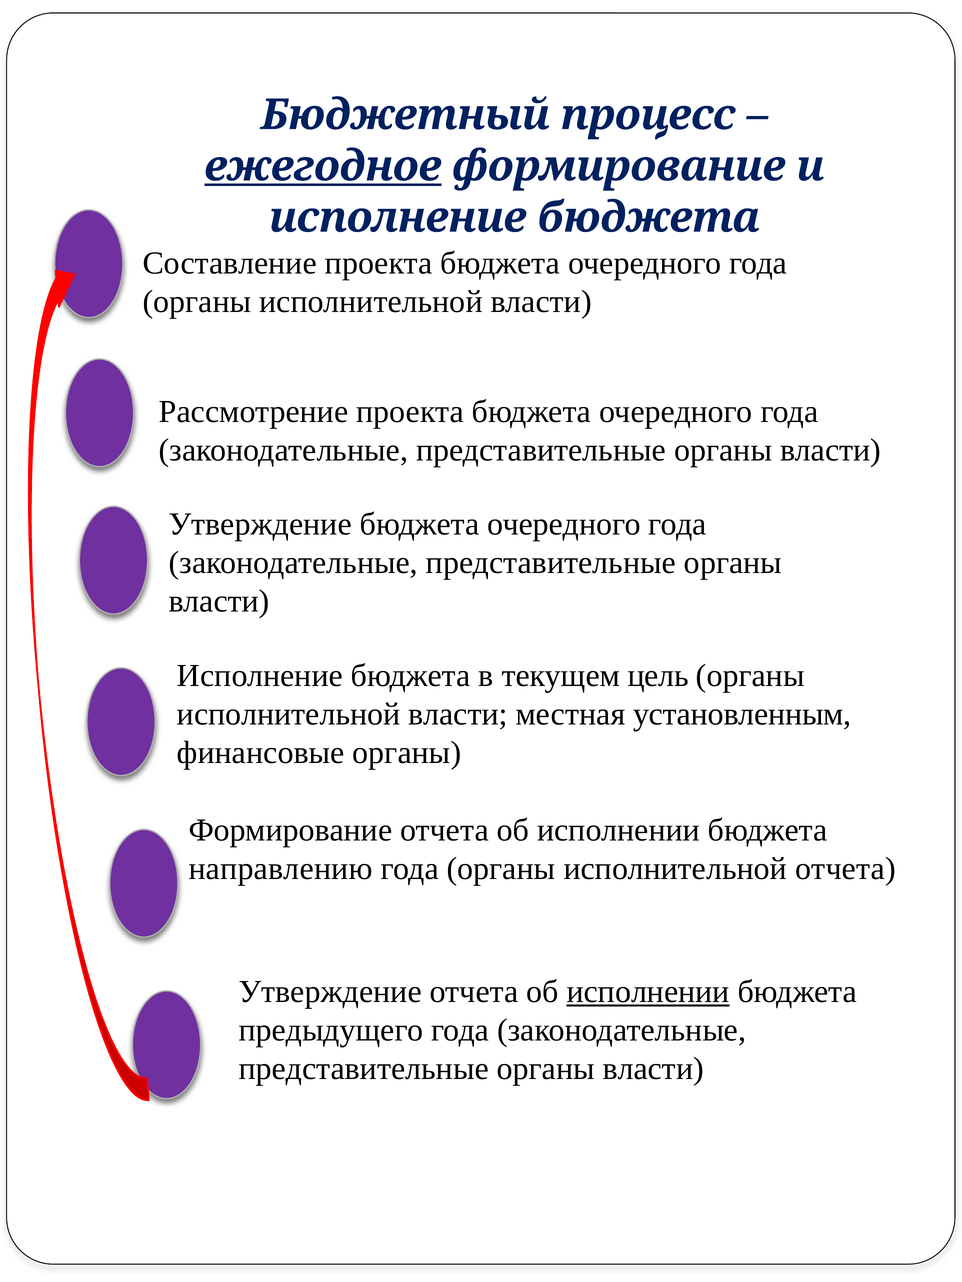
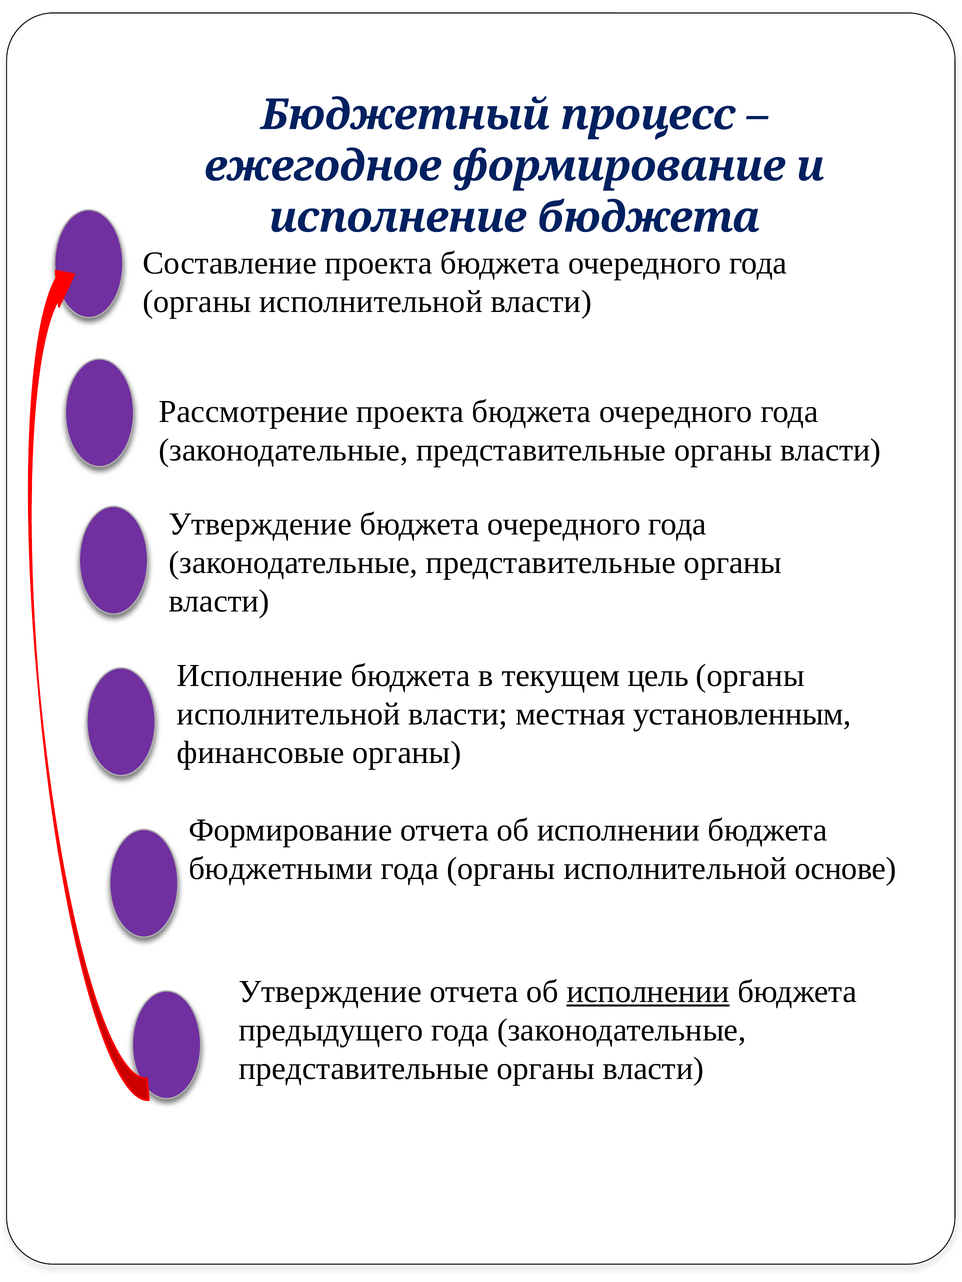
ежегодное underline: present -> none (323, 166)
направлению: направлению -> бюджетными (281, 869)
исполнительной отчета: отчета -> основе (846, 869)
